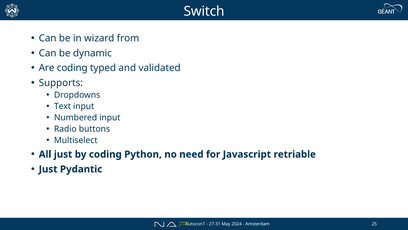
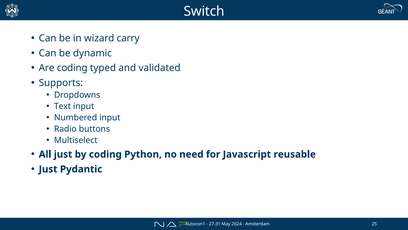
from: from -> carry (128, 38)
retriable: retriable -> reusable (295, 154)
